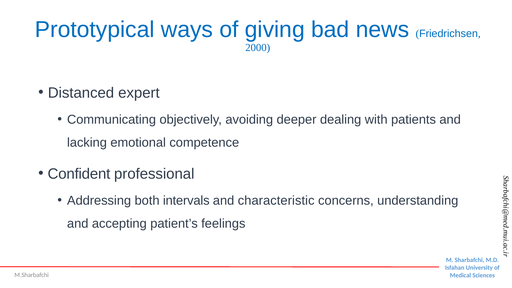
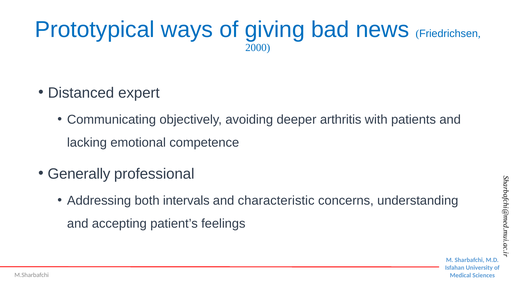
dealing: dealing -> arthritis (341, 120)
Confident: Confident -> Generally (79, 174)
